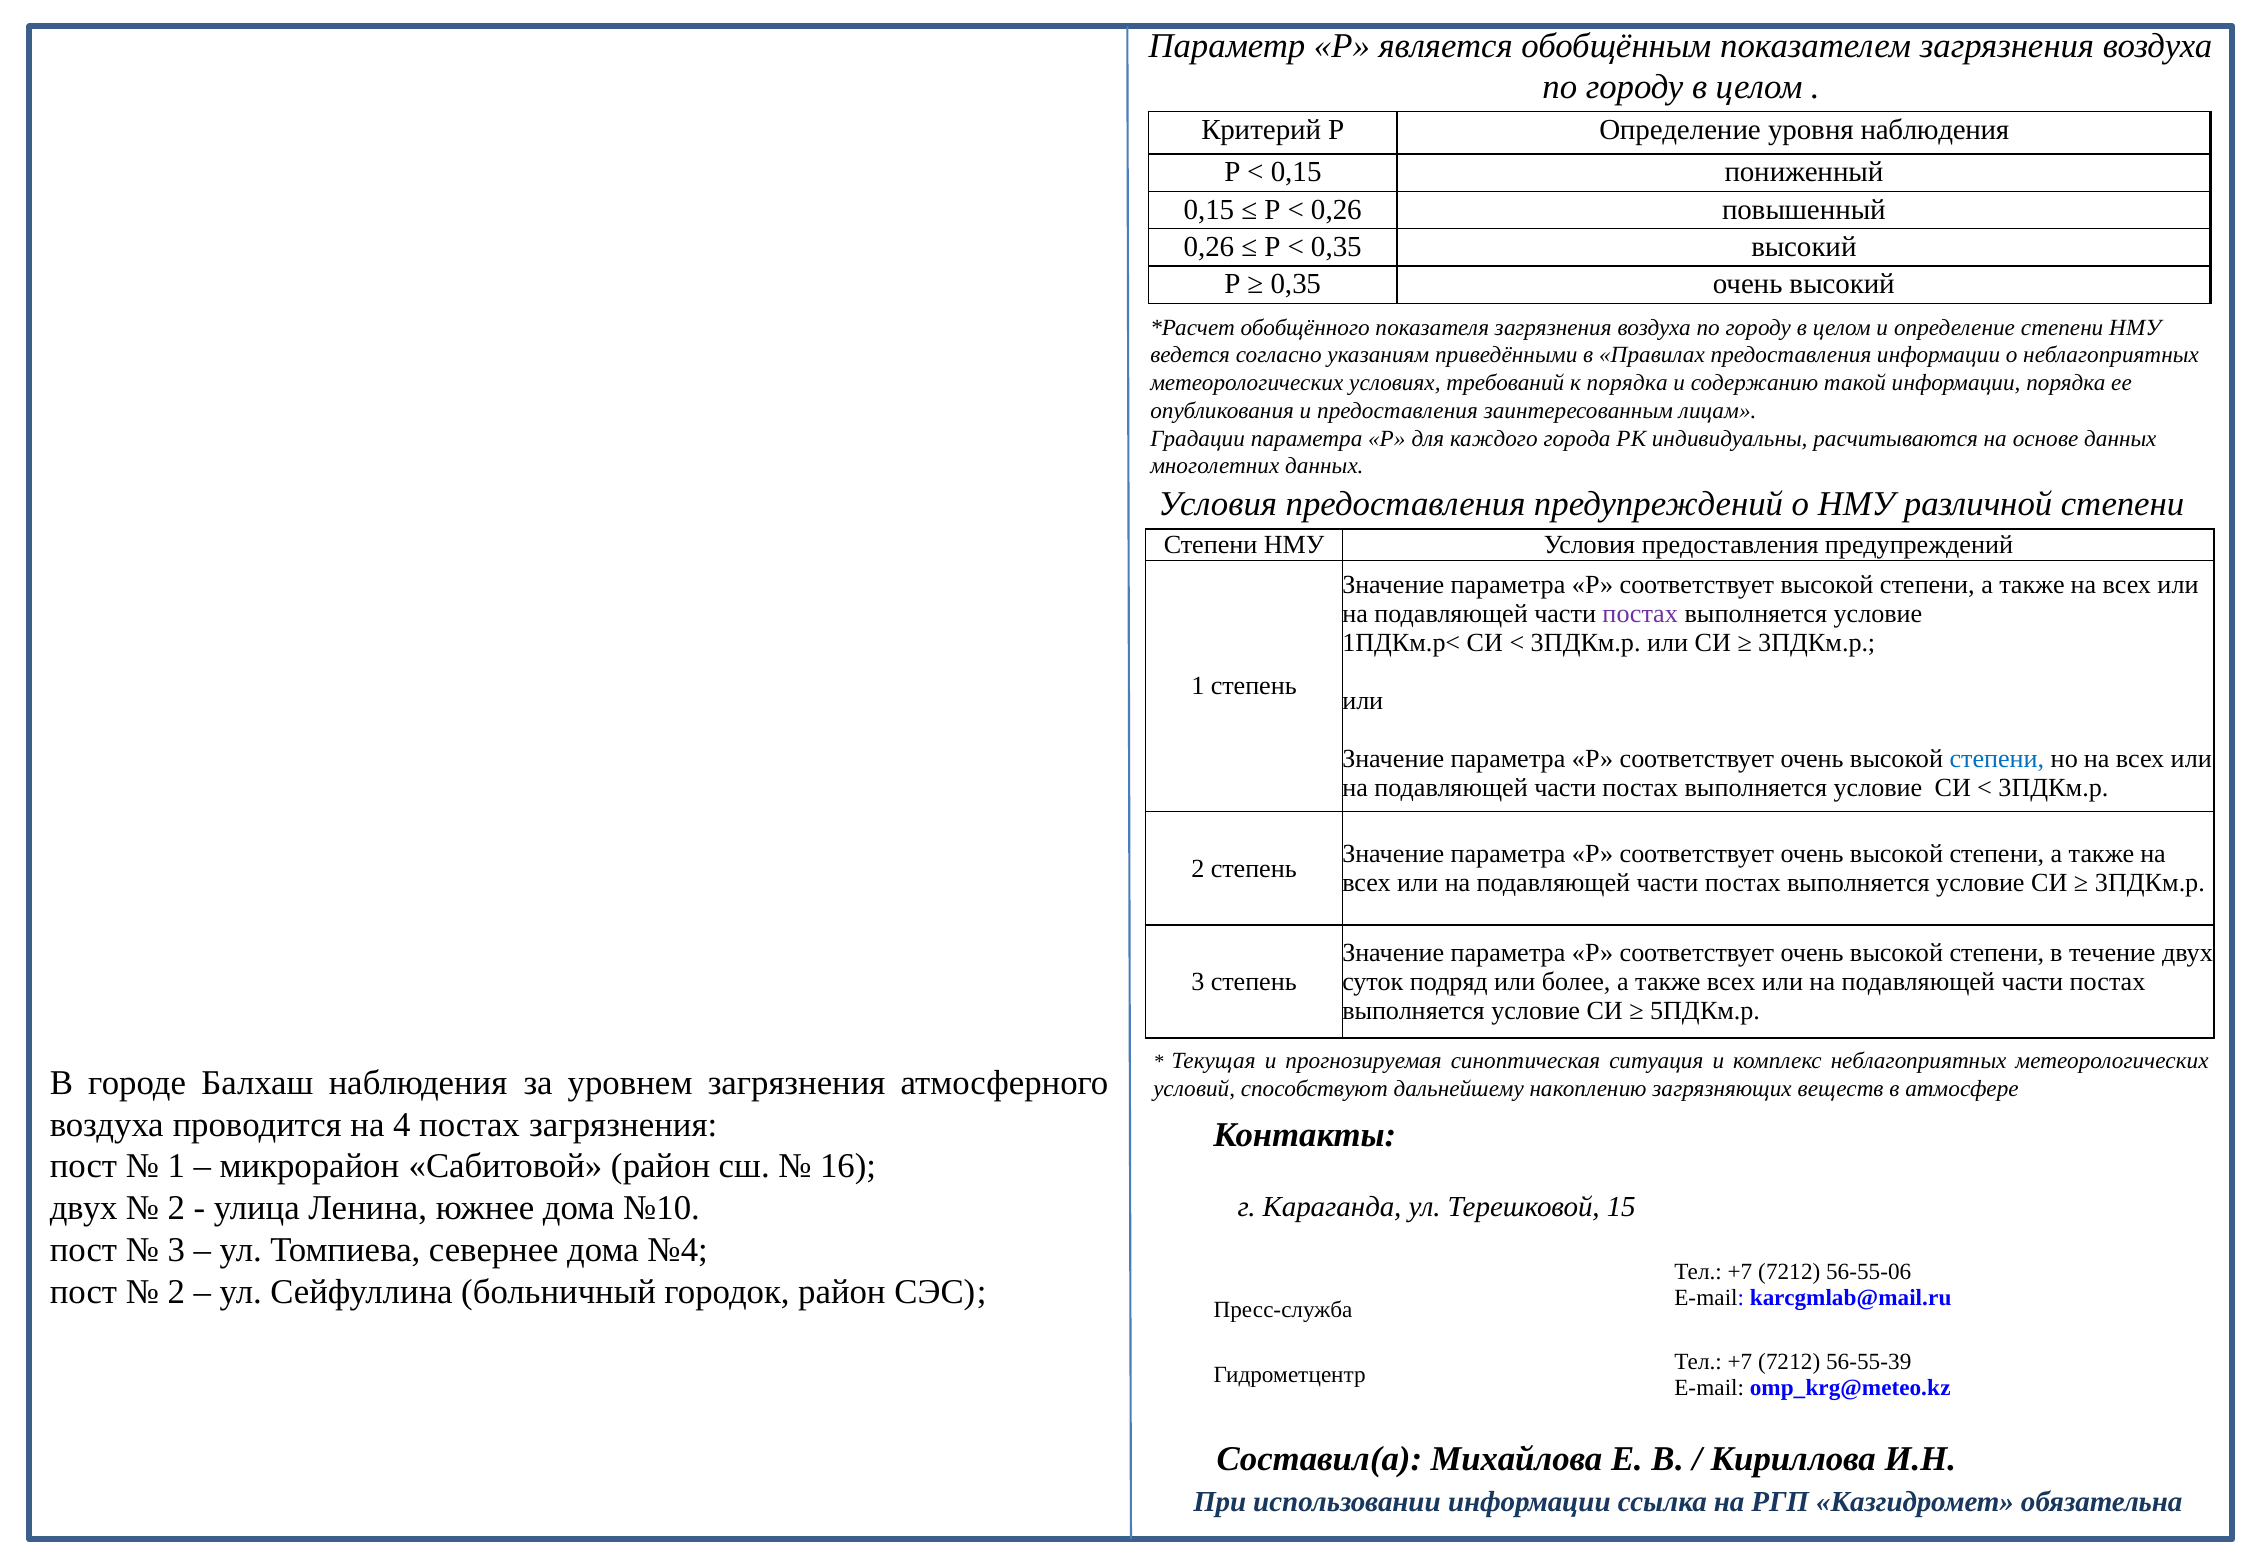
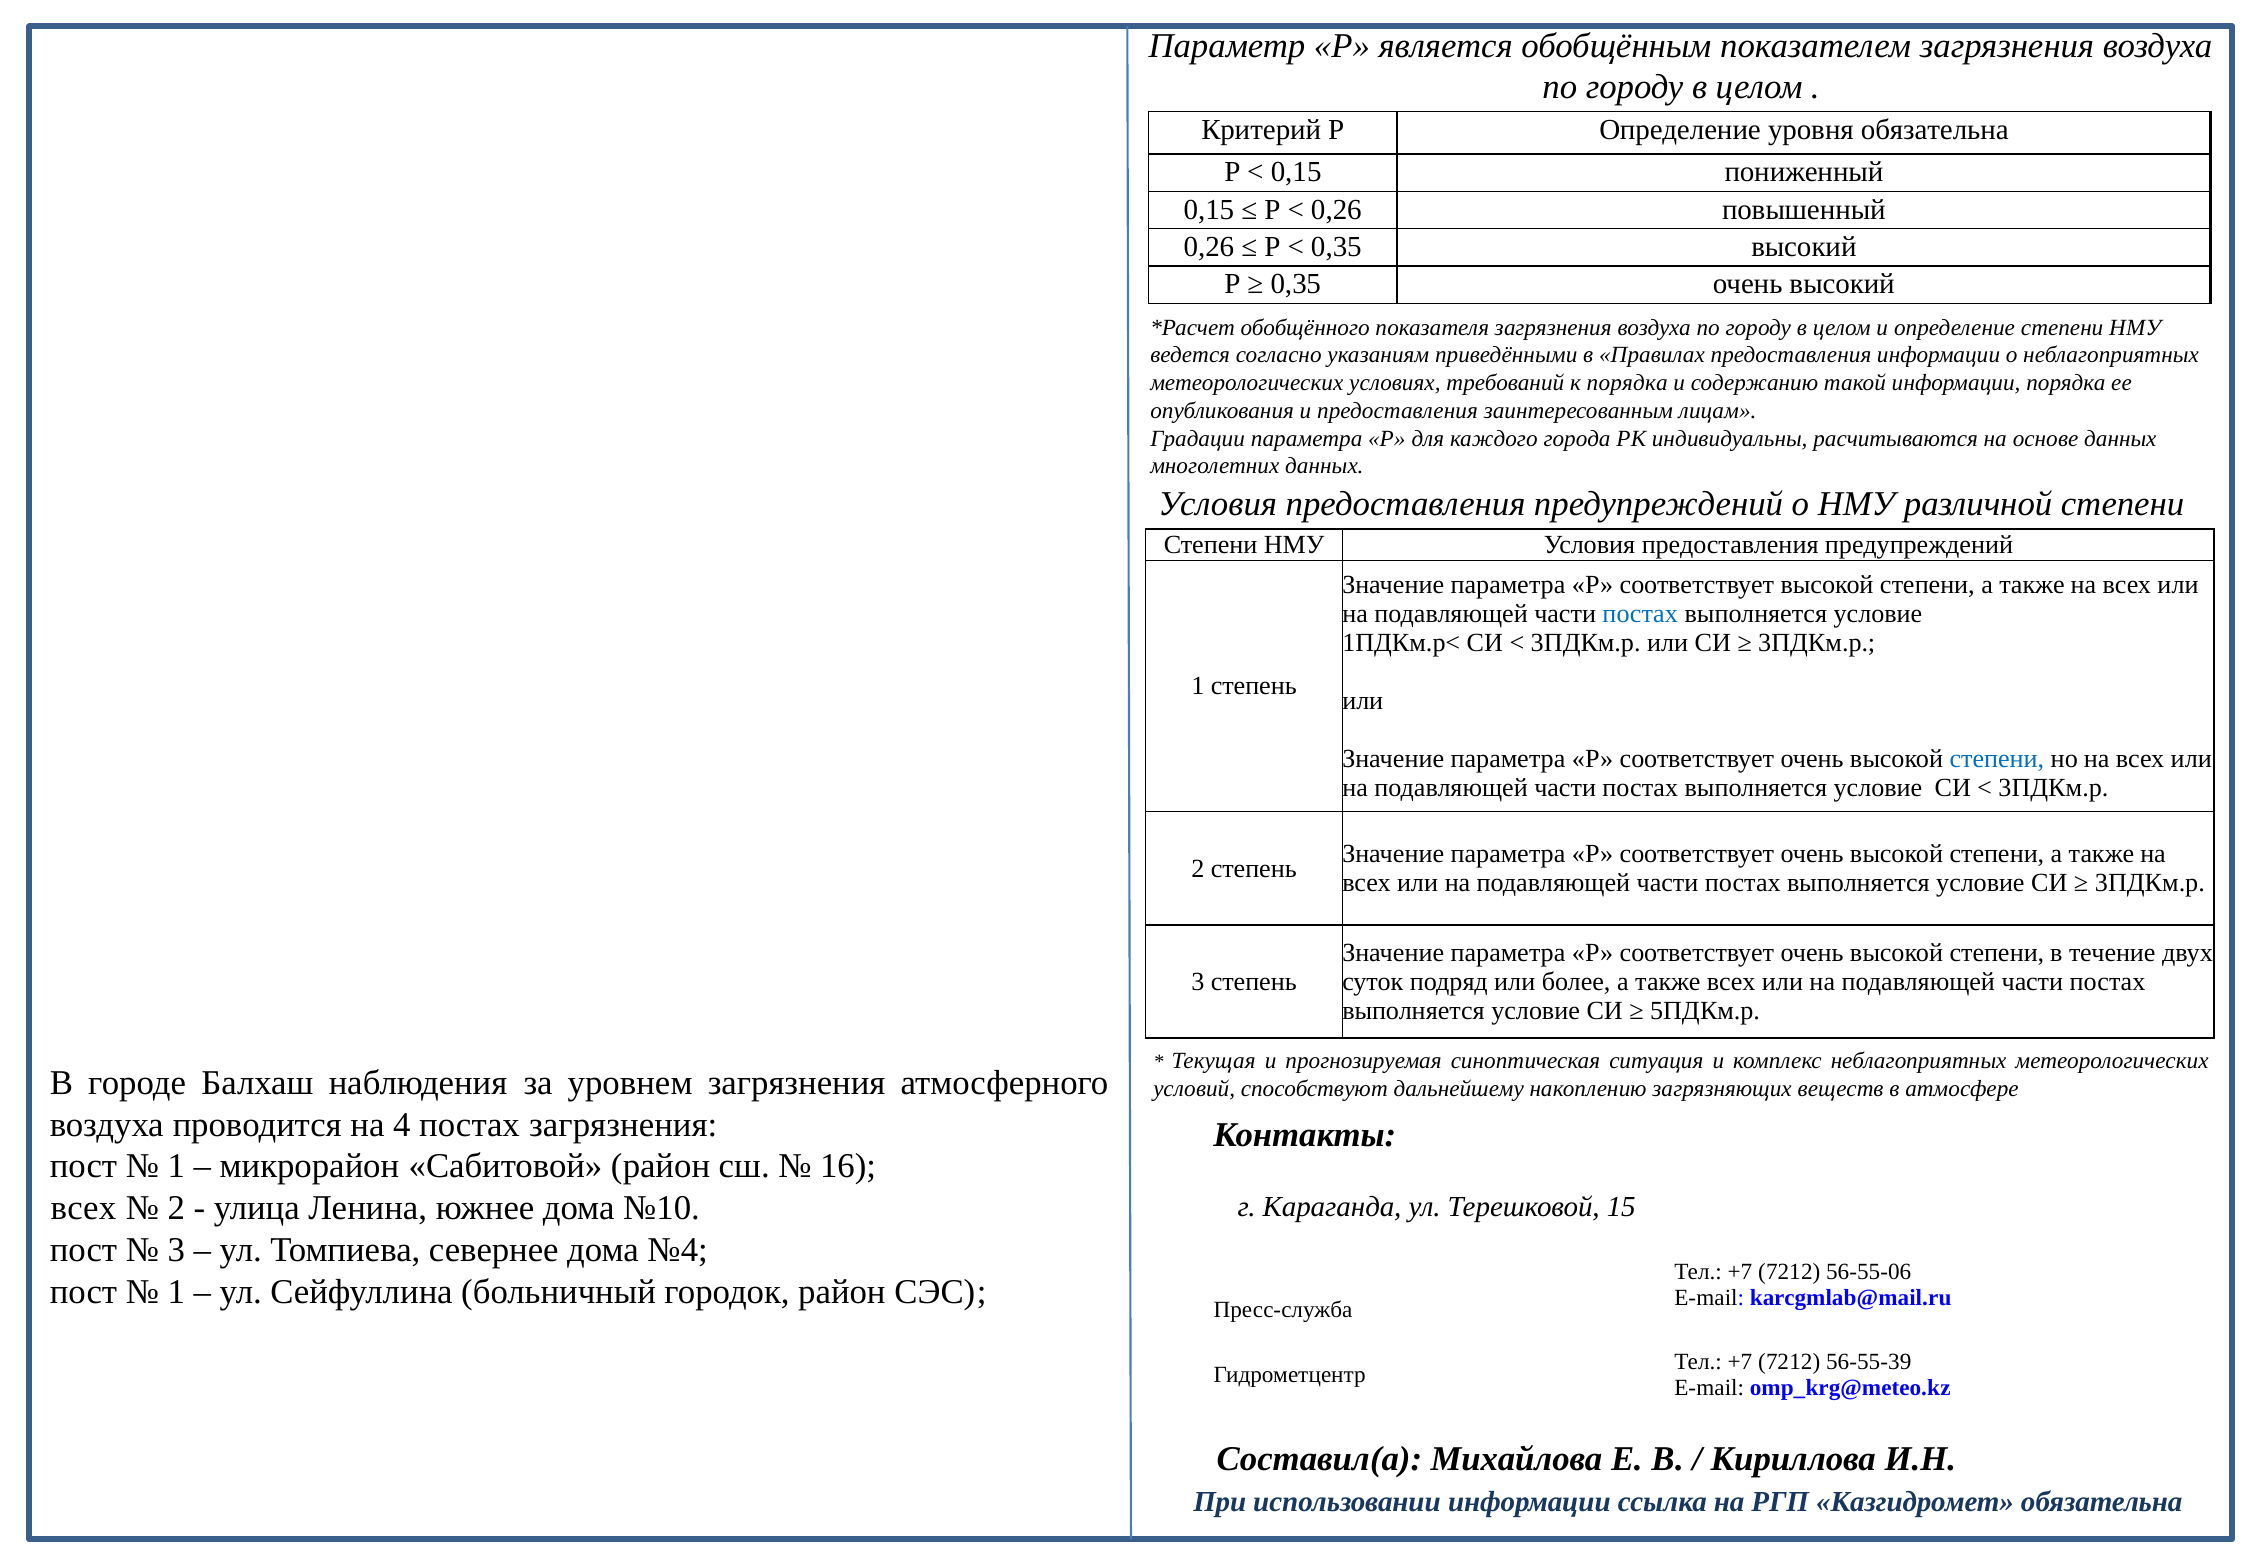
уровня наблюдения: наблюдения -> обязательна (1935, 130)
постах colour: purple -> blue (1640, 614)
двух: двух -> всех (83, 1208)
2: 2 -> 1 (176, 1292)
